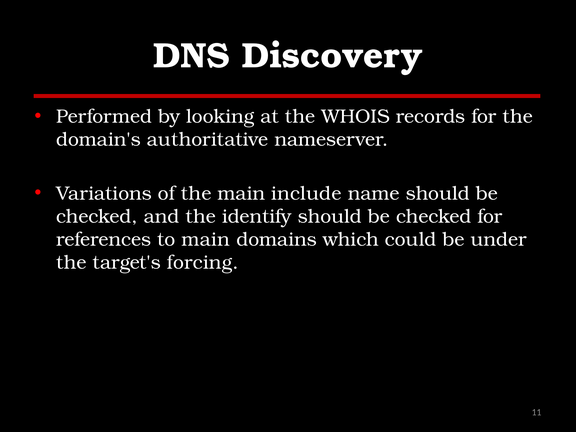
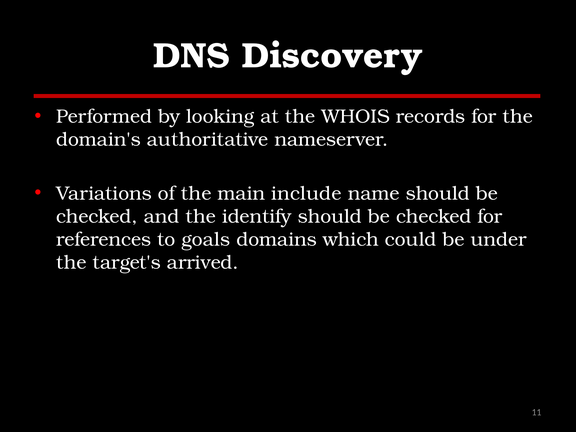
to main: main -> goals (206, 239)
forcing: forcing -> arrived (203, 262)
